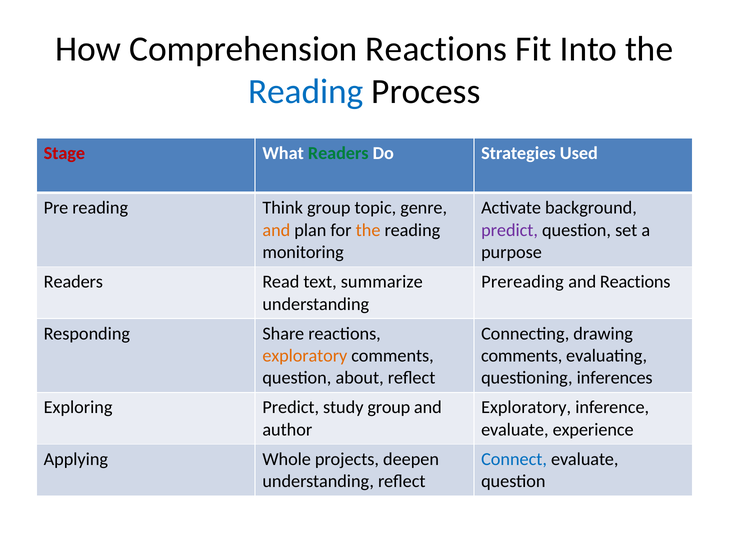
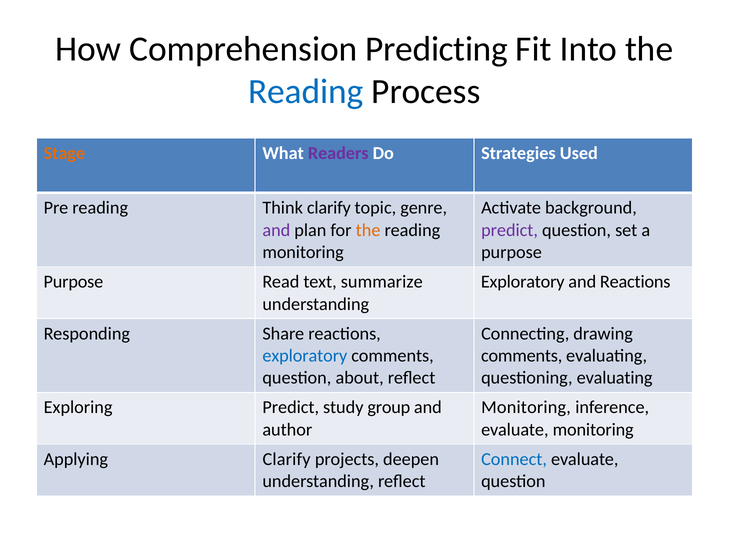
Comprehension Reactions: Reactions -> Predicting (437, 49)
Stage colour: red -> orange (64, 153)
Readers colour: green -> purple (338, 153)
Think group: group -> clarify (329, 208)
and colour: orange -> purple (276, 230)
Readers: Readers -> Purpose (73, 282)
Prereading: Prereading -> Exploratory (523, 282)
exploratory colour: orange -> blue (305, 356)
questioning inferences: inferences -> evaluating (615, 378)
Exploratory: Exploratory -> Monitoring (526, 408)
evaluate experience: experience -> monitoring (593, 430)
Applying Whole: Whole -> Clarify (287, 460)
